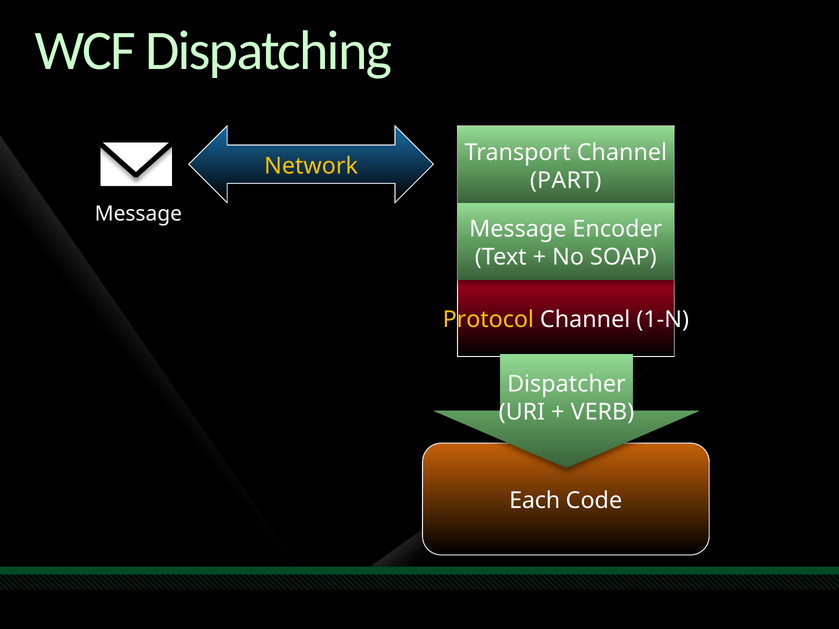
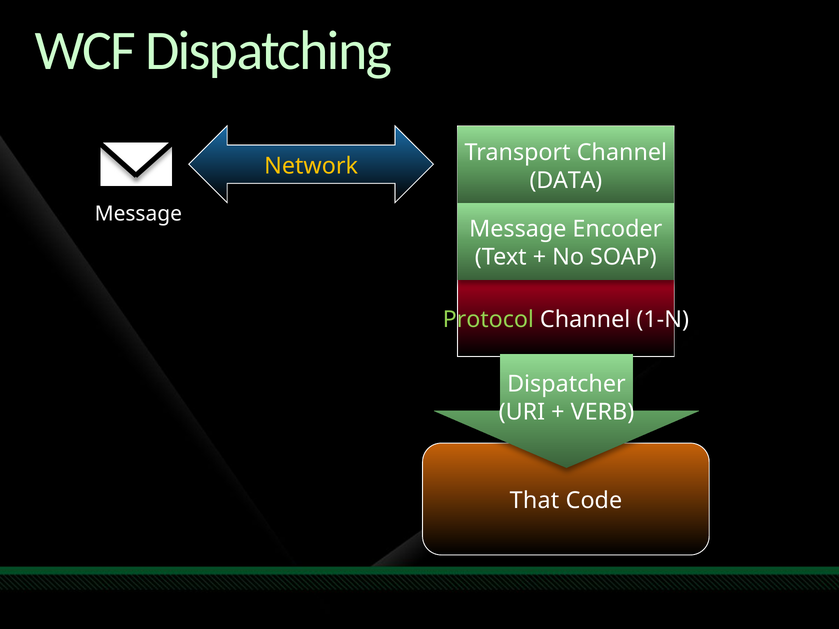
PART: PART -> DATA (566, 180)
Protocol colour: yellow -> light green (488, 320)
Each: Each -> That (534, 501)
